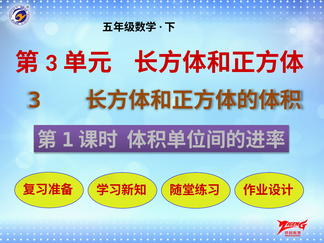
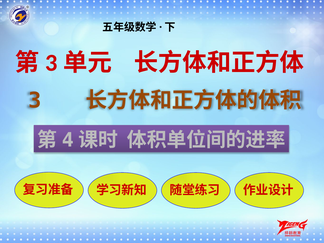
1: 1 -> 4 (68, 140)
